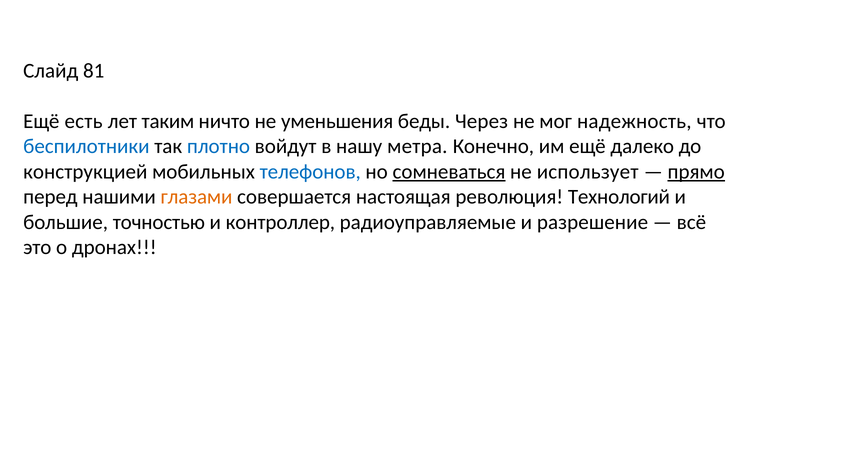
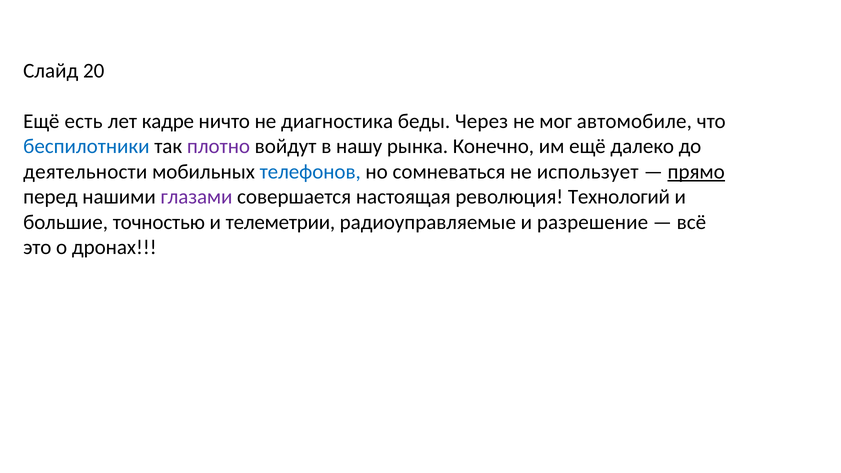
81: 81 -> 20 (94, 71)
таким: таким -> кадре (168, 121)
уменьшения: уменьшения -> диагностика (337, 121)
надежность: надежность -> автомобиле (634, 121)
плотно colour: blue -> purple (219, 146)
метра: метра -> рынка (418, 146)
конструкцией: конструкцией -> деятельности (85, 172)
сомневаться underline: present -> none (449, 172)
глазами colour: orange -> purple (197, 197)
контроллер: контроллер -> телеметрии (280, 222)
